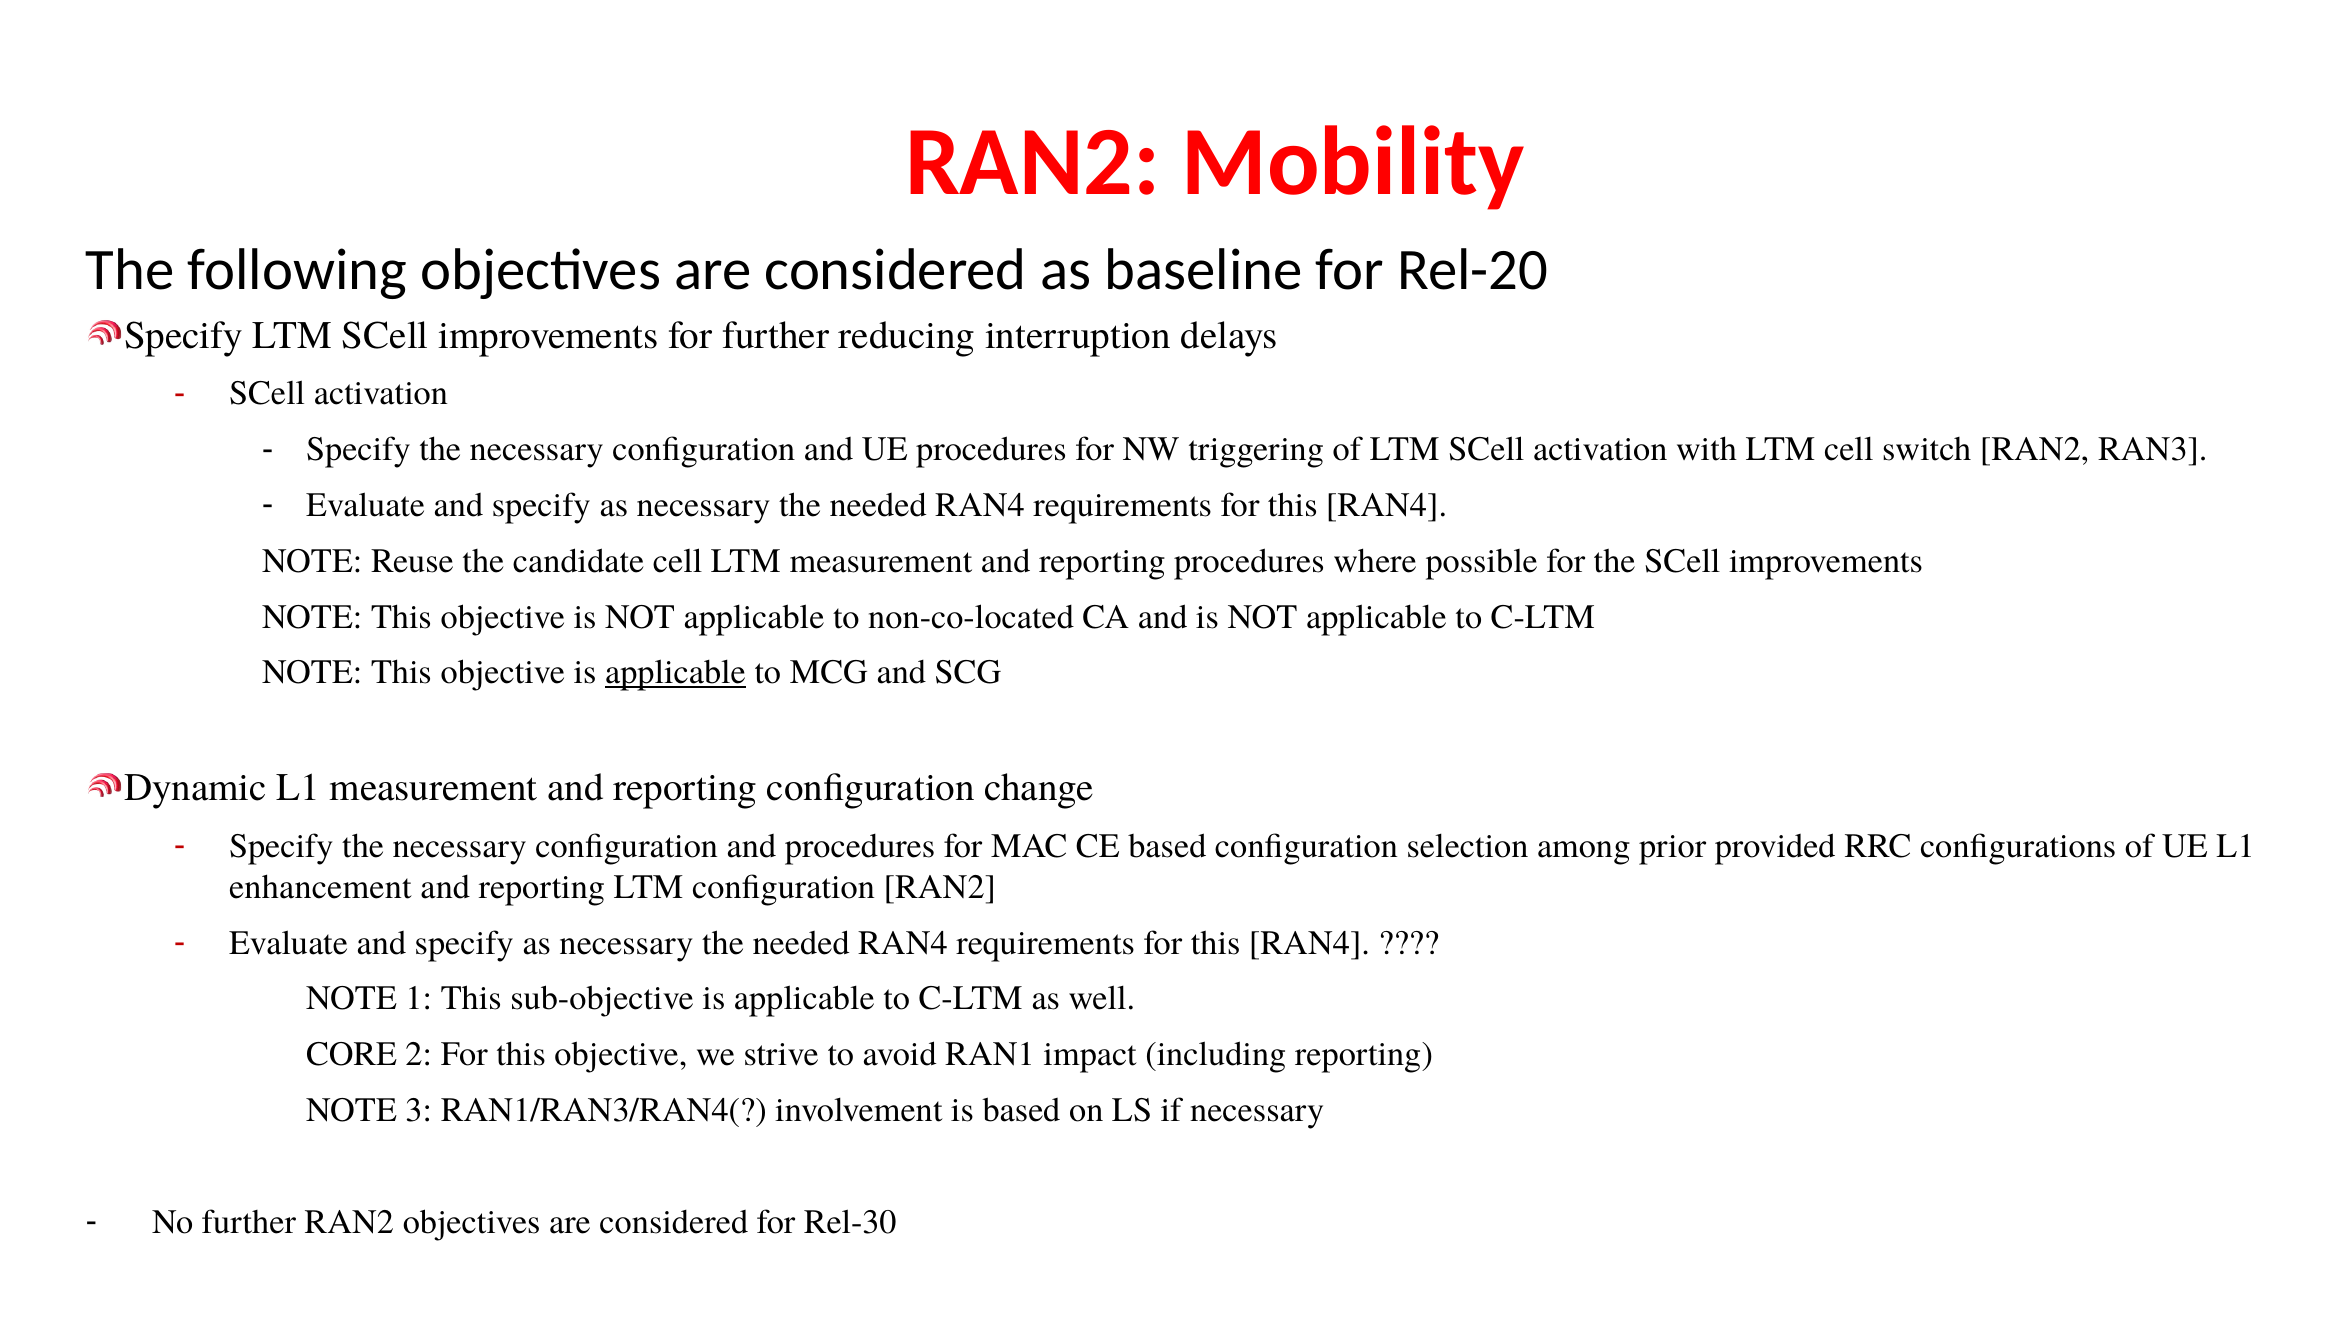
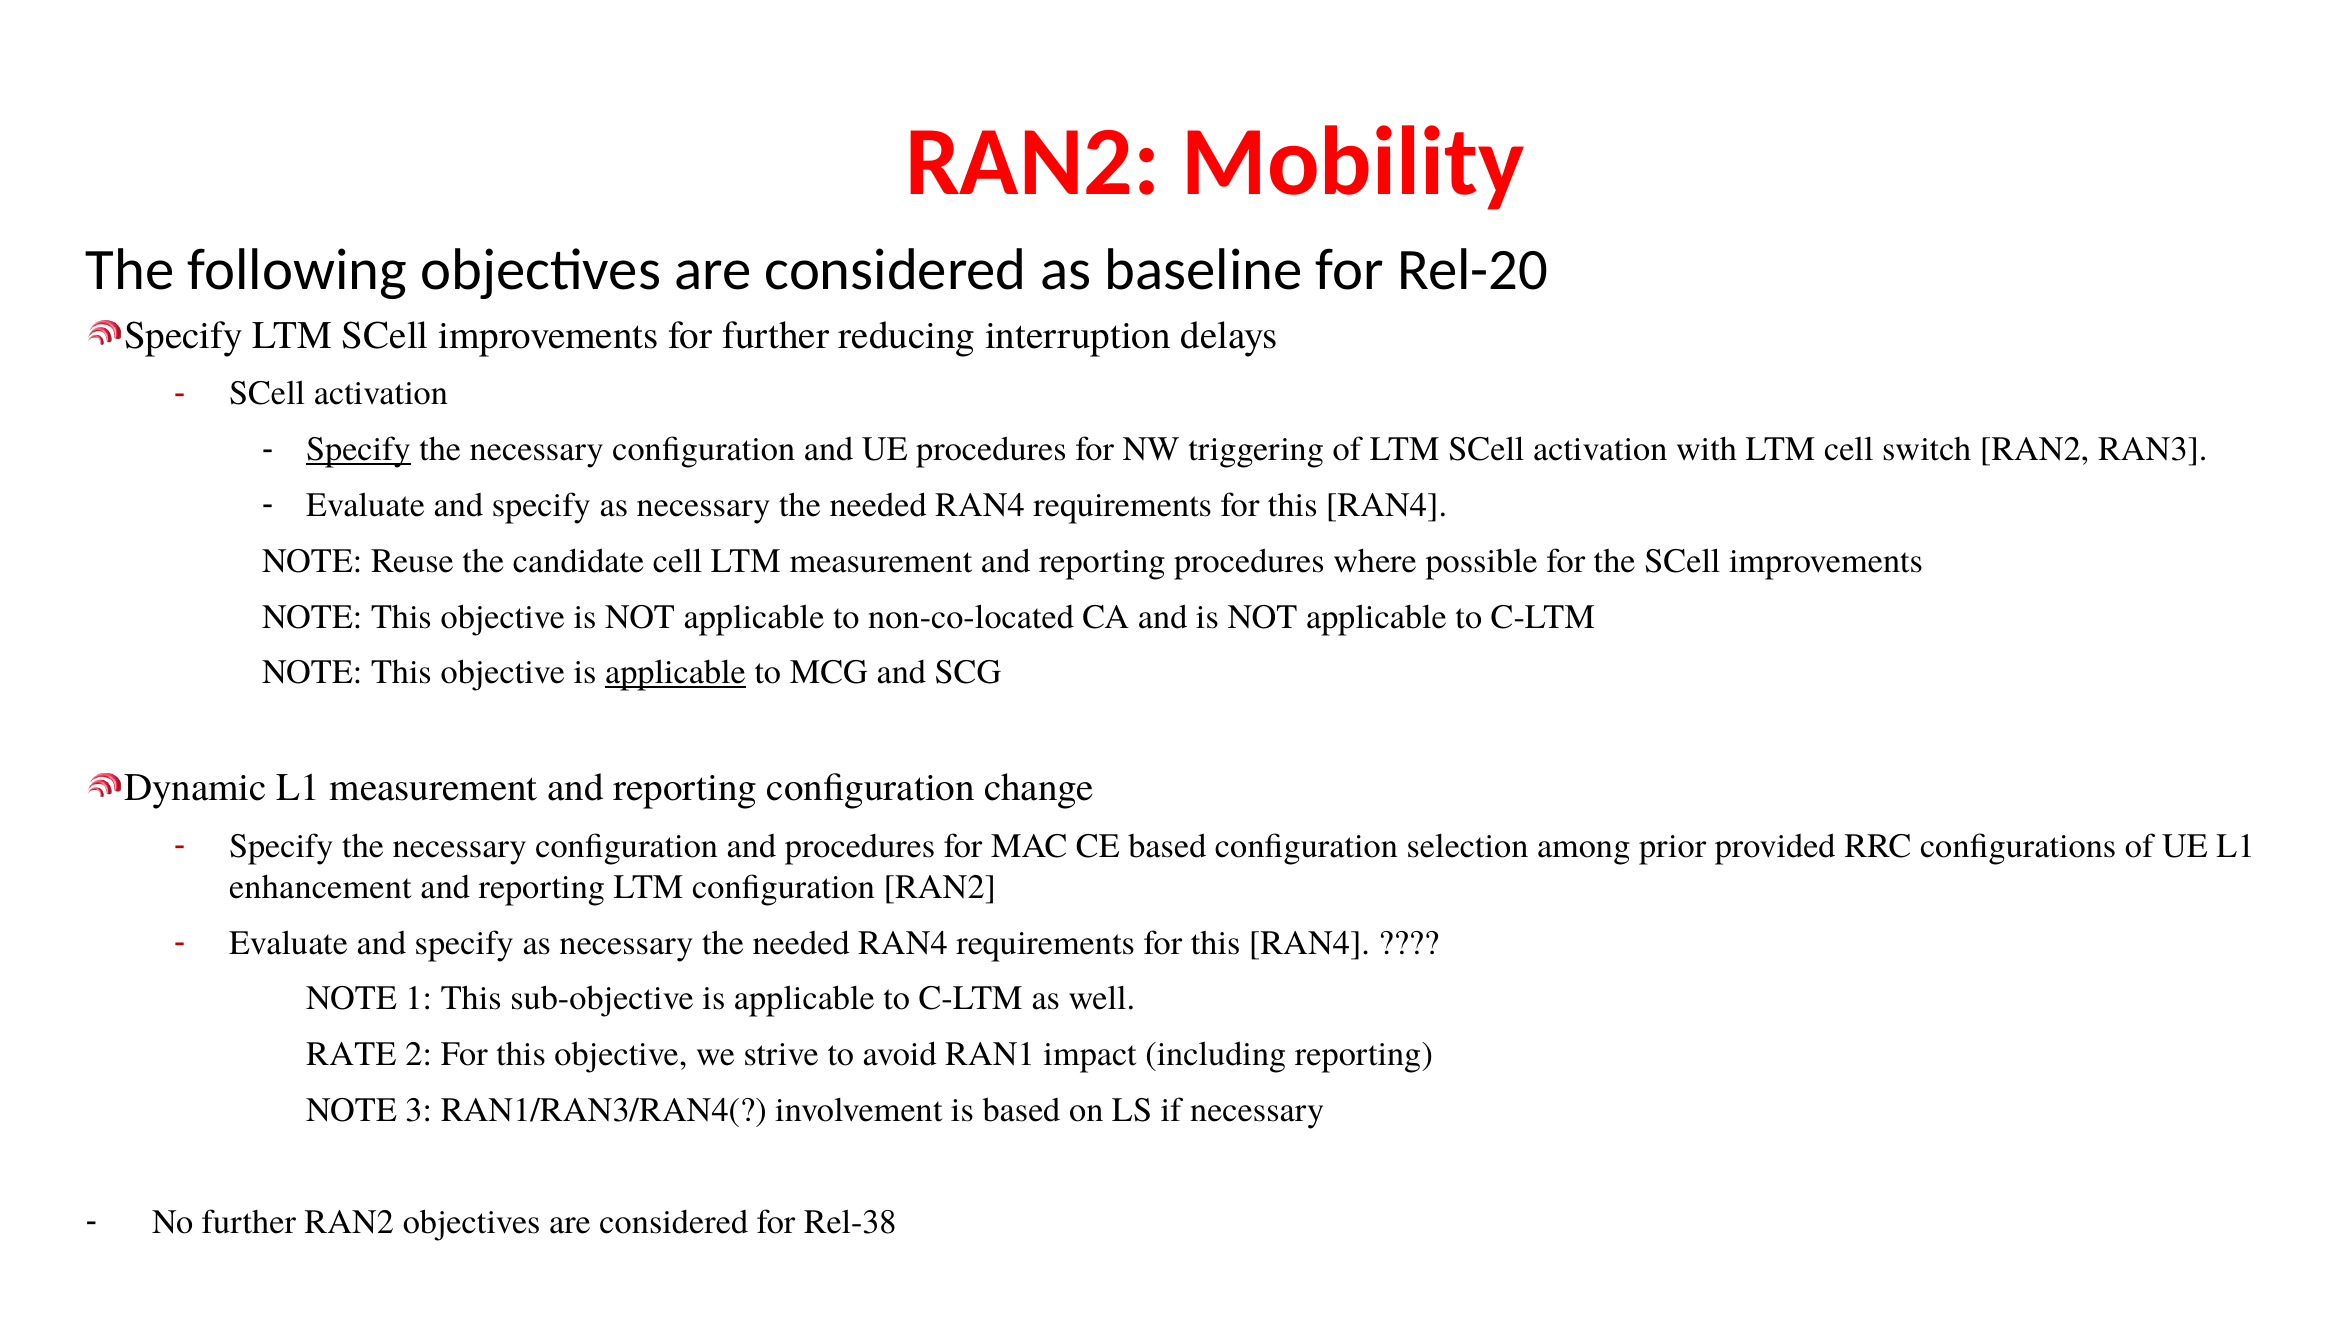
Specify underline: none -> present (358, 449)
CORE: CORE -> RATE (351, 1055)
Rel-30: Rel-30 -> Rel-38 (850, 1222)
